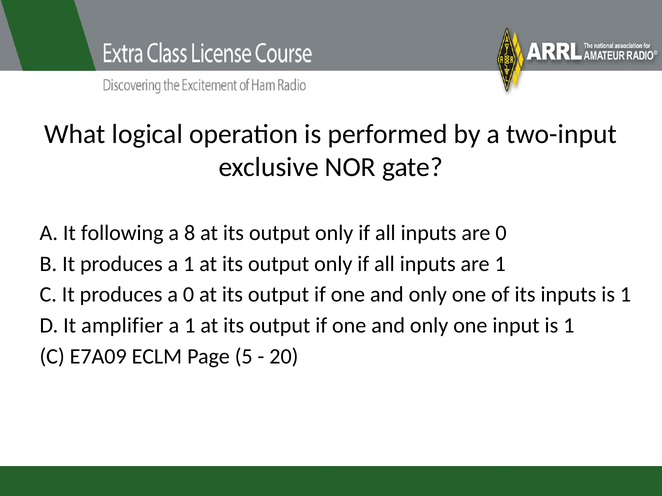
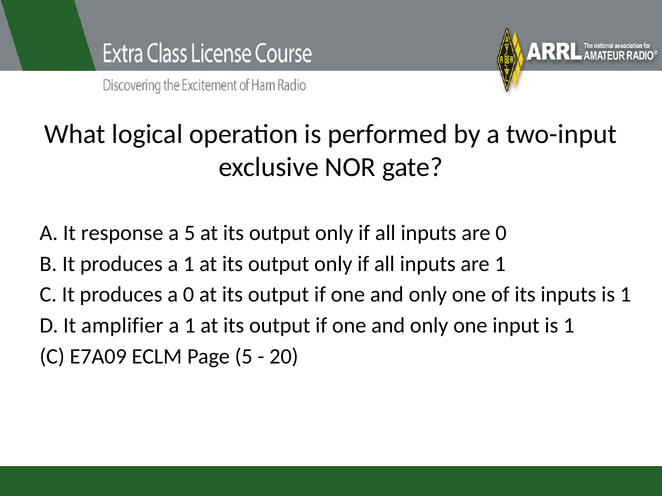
following: following -> response (122, 233)
a 8: 8 -> 5 (190, 233)
